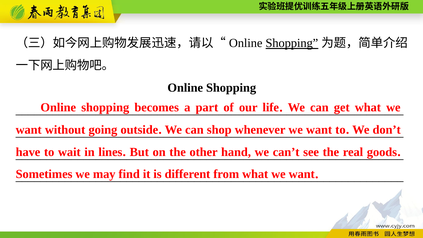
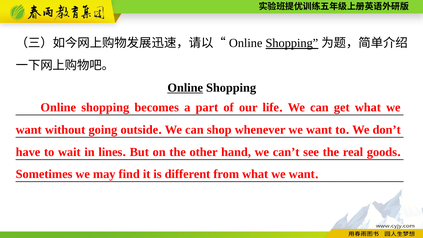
Online underline: none -> present (185, 88)
